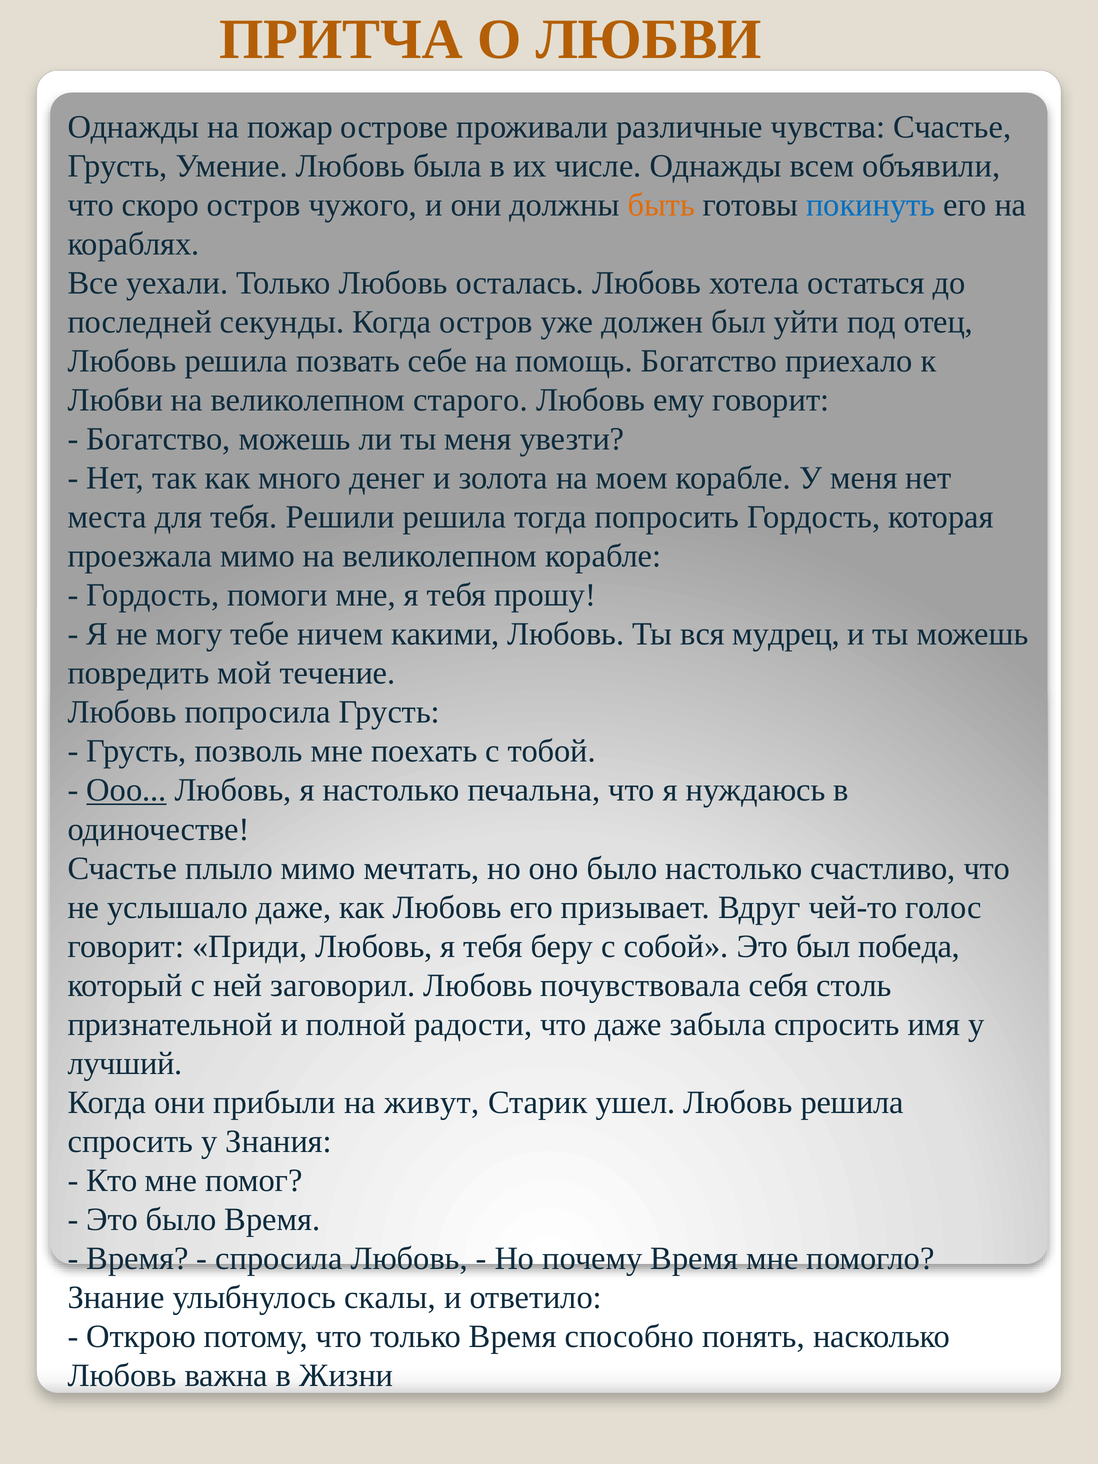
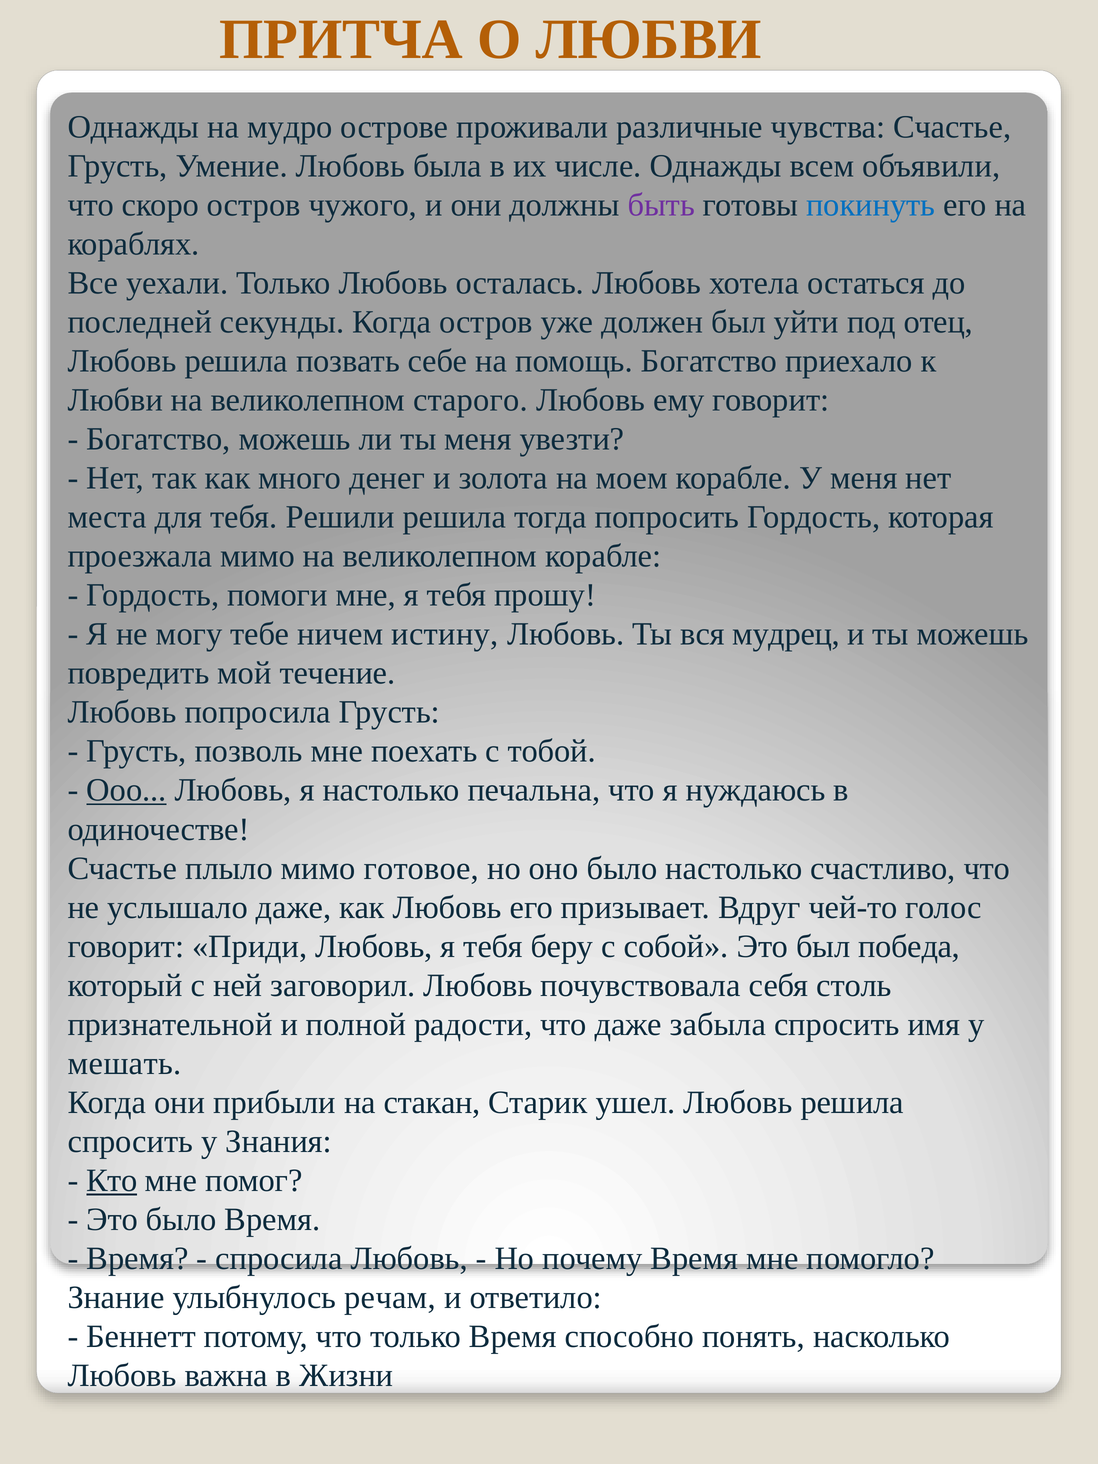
пожар: пожар -> мудро (290, 127)
быть colour: orange -> purple (661, 205)
какими: какими -> истину (445, 634)
мечтать: мечтать -> готовое (421, 868)
лучший: лучший -> мешать (125, 1063)
живут: живут -> стакан (432, 1102)
Кто underline: none -> present (112, 1180)
скалы: скалы -> речам (390, 1298)
Открою: Открою -> Беннетт (141, 1337)
